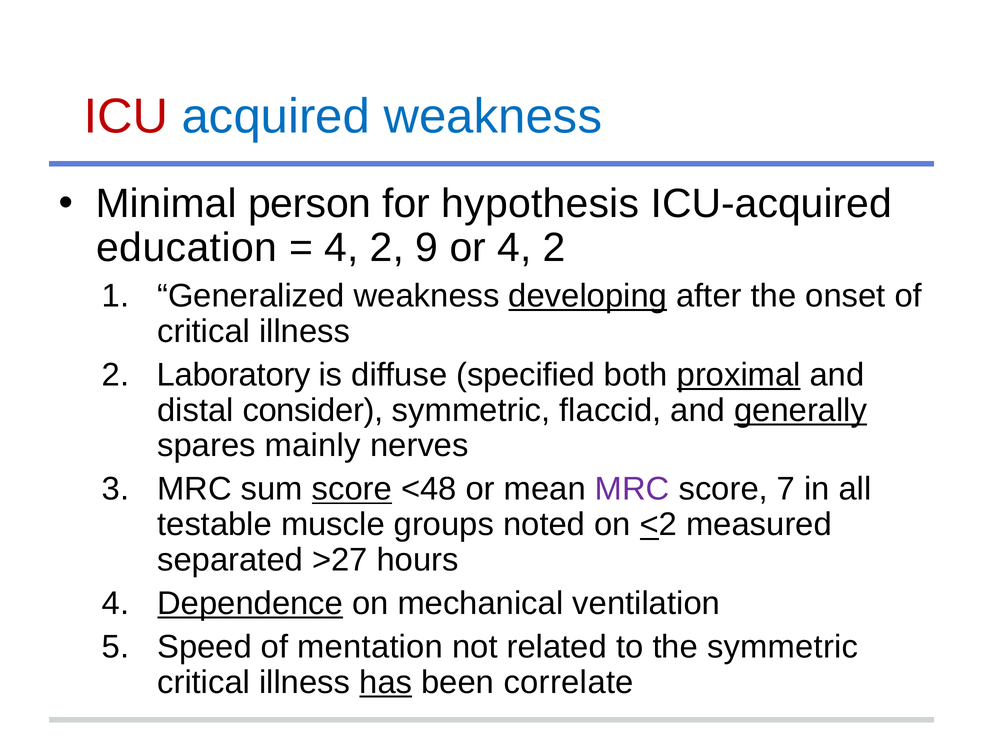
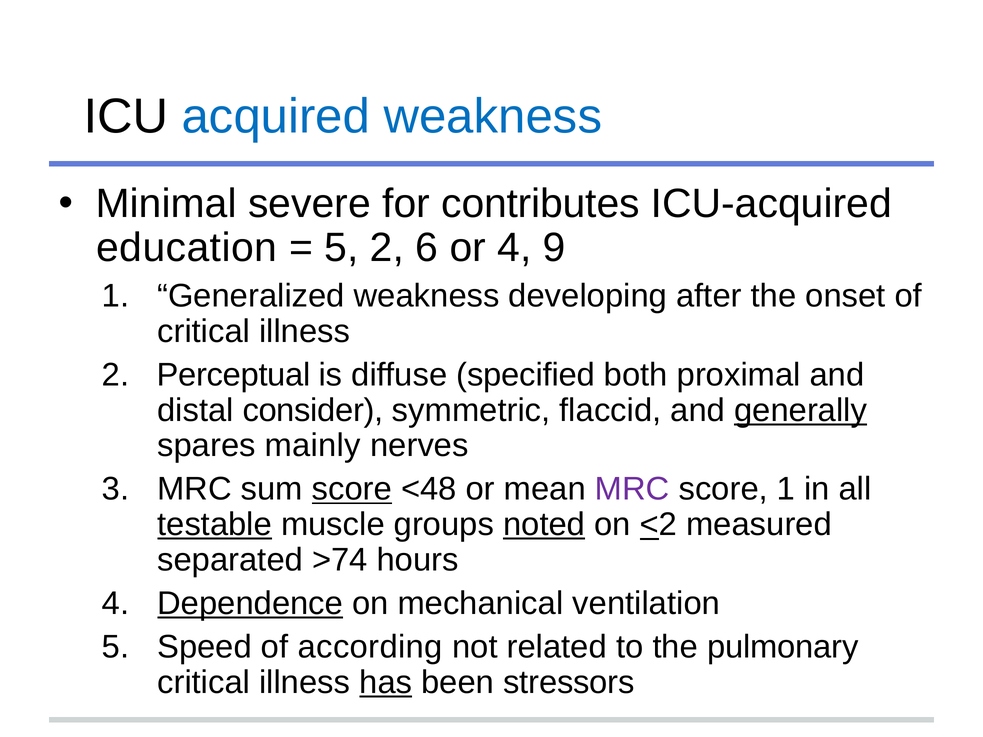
ICU colour: red -> black (126, 116)
person: person -> severe (309, 204)
hypothesis: hypothesis -> contributes (540, 204)
4: 4 -> 5 (342, 248)
9: 9 -> 6 (427, 248)
or 4 2: 2 -> 9 (554, 248)
developing underline: present -> none (588, 296)
Laboratory: Laboratory -> Perceptual (234, 375)
proximal underline: present -> none (739, 375)
score 7: 7 -> 1 (786, 489)
testable underline: none -> present (215, 525)
noted underline: none -> present (544, 525)
>27: >27 -> >74 (340, 560)
mentation: mentation -> according (370, 647)
the symmetric: symmetric -> pulmonary (783, 647)
correlate: correlate -> stressors (569, 683)
